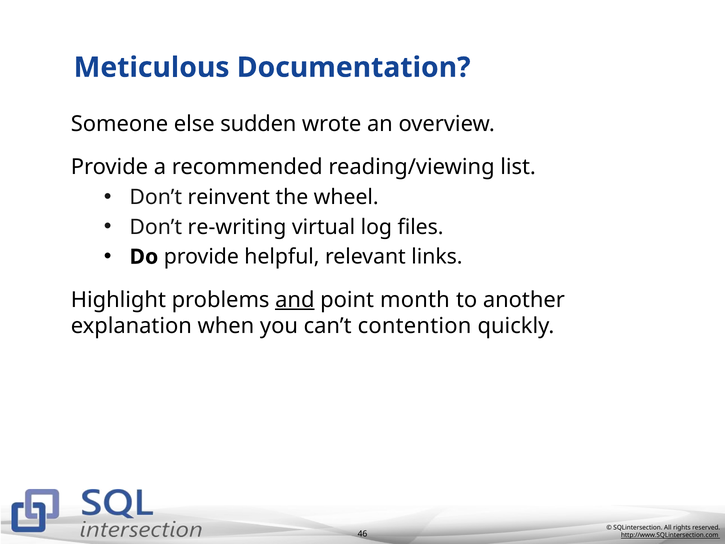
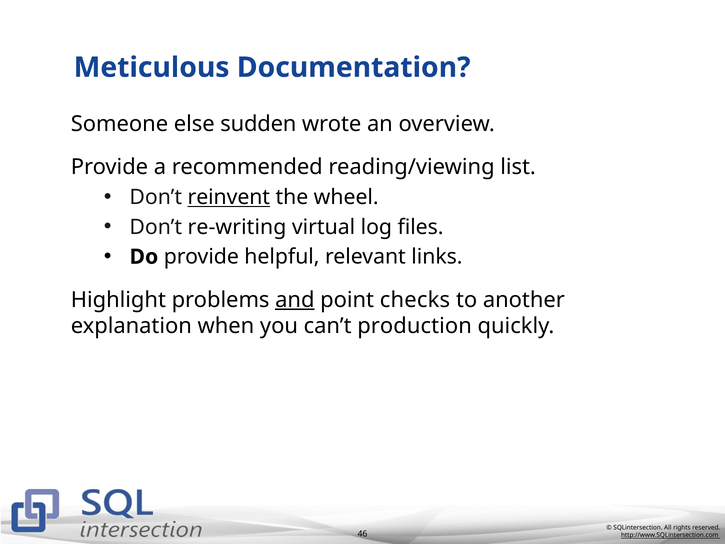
reinvent underline: none -> present (229, 197)
month: month -> checks (415, 300)
contention: contention -> production (415, 326)
